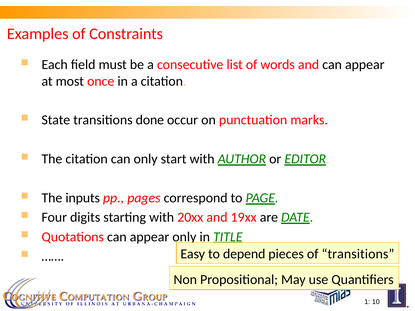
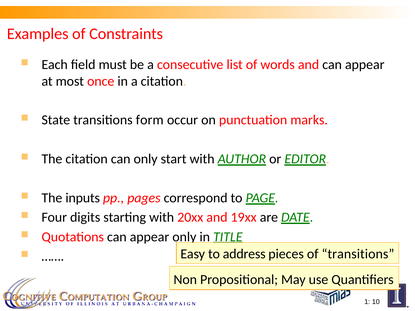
done: done -> form (150, 120)
depend: depend -> address (244, 254)
